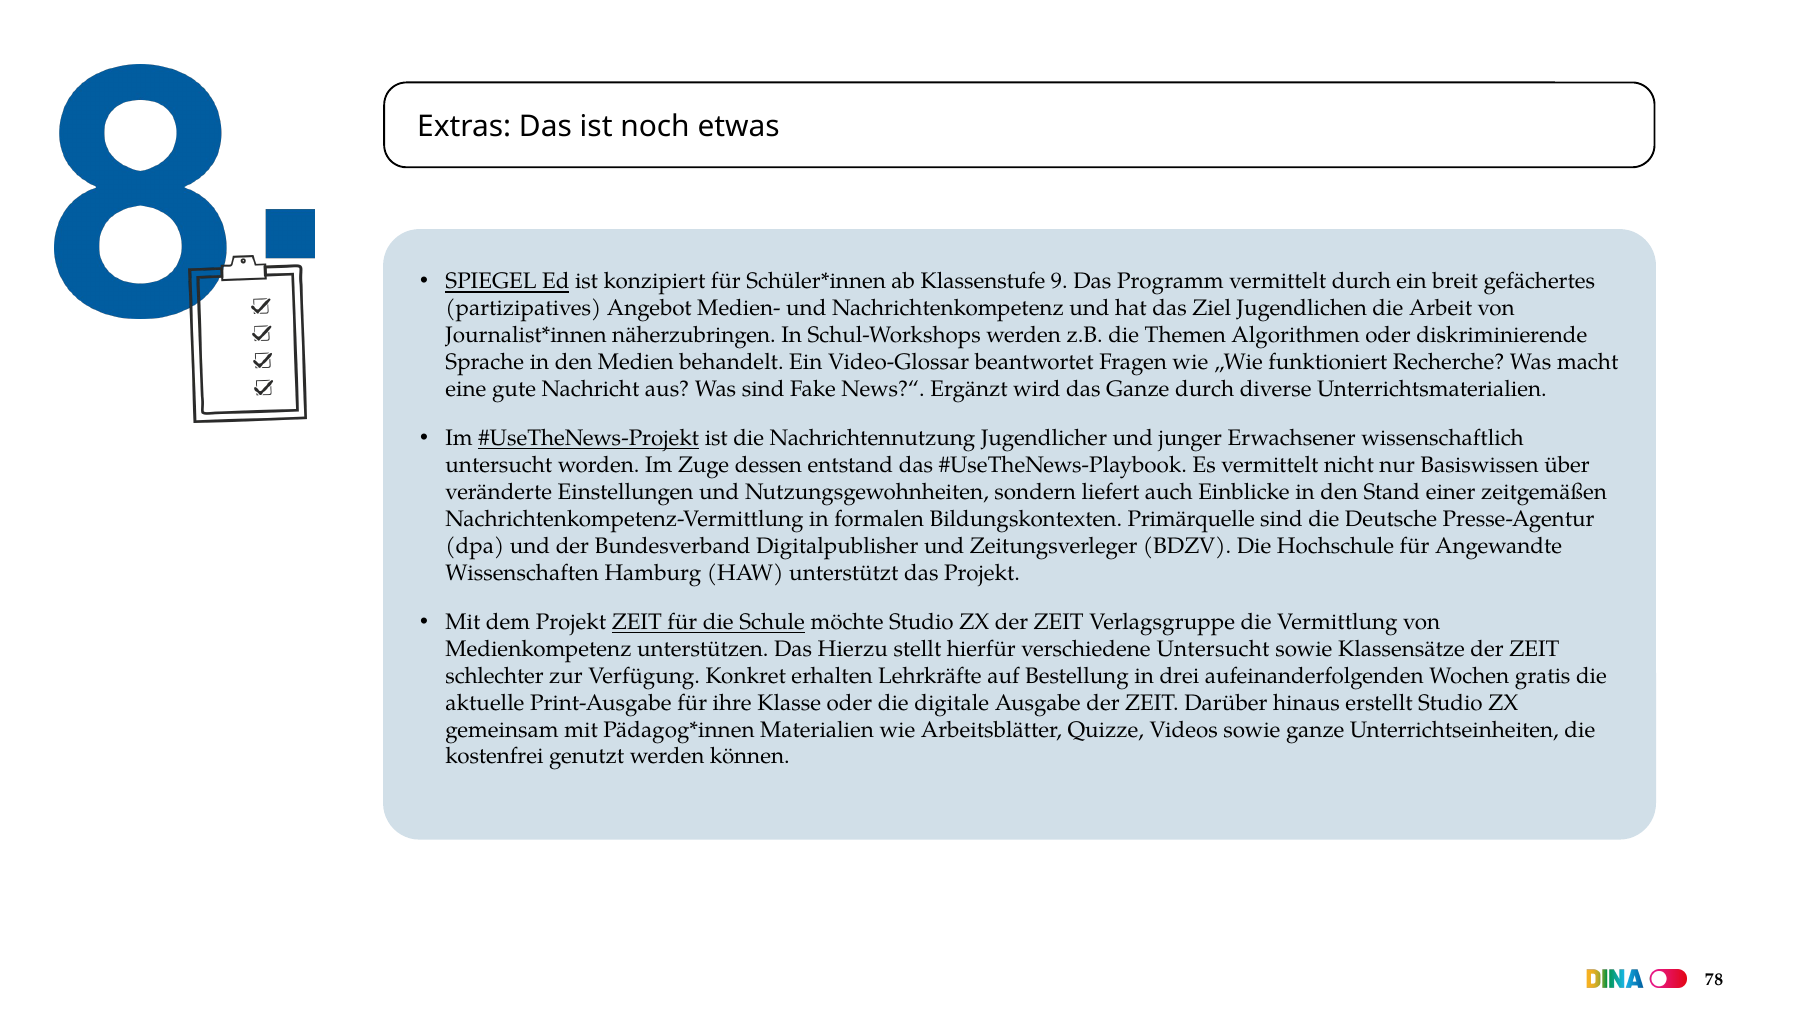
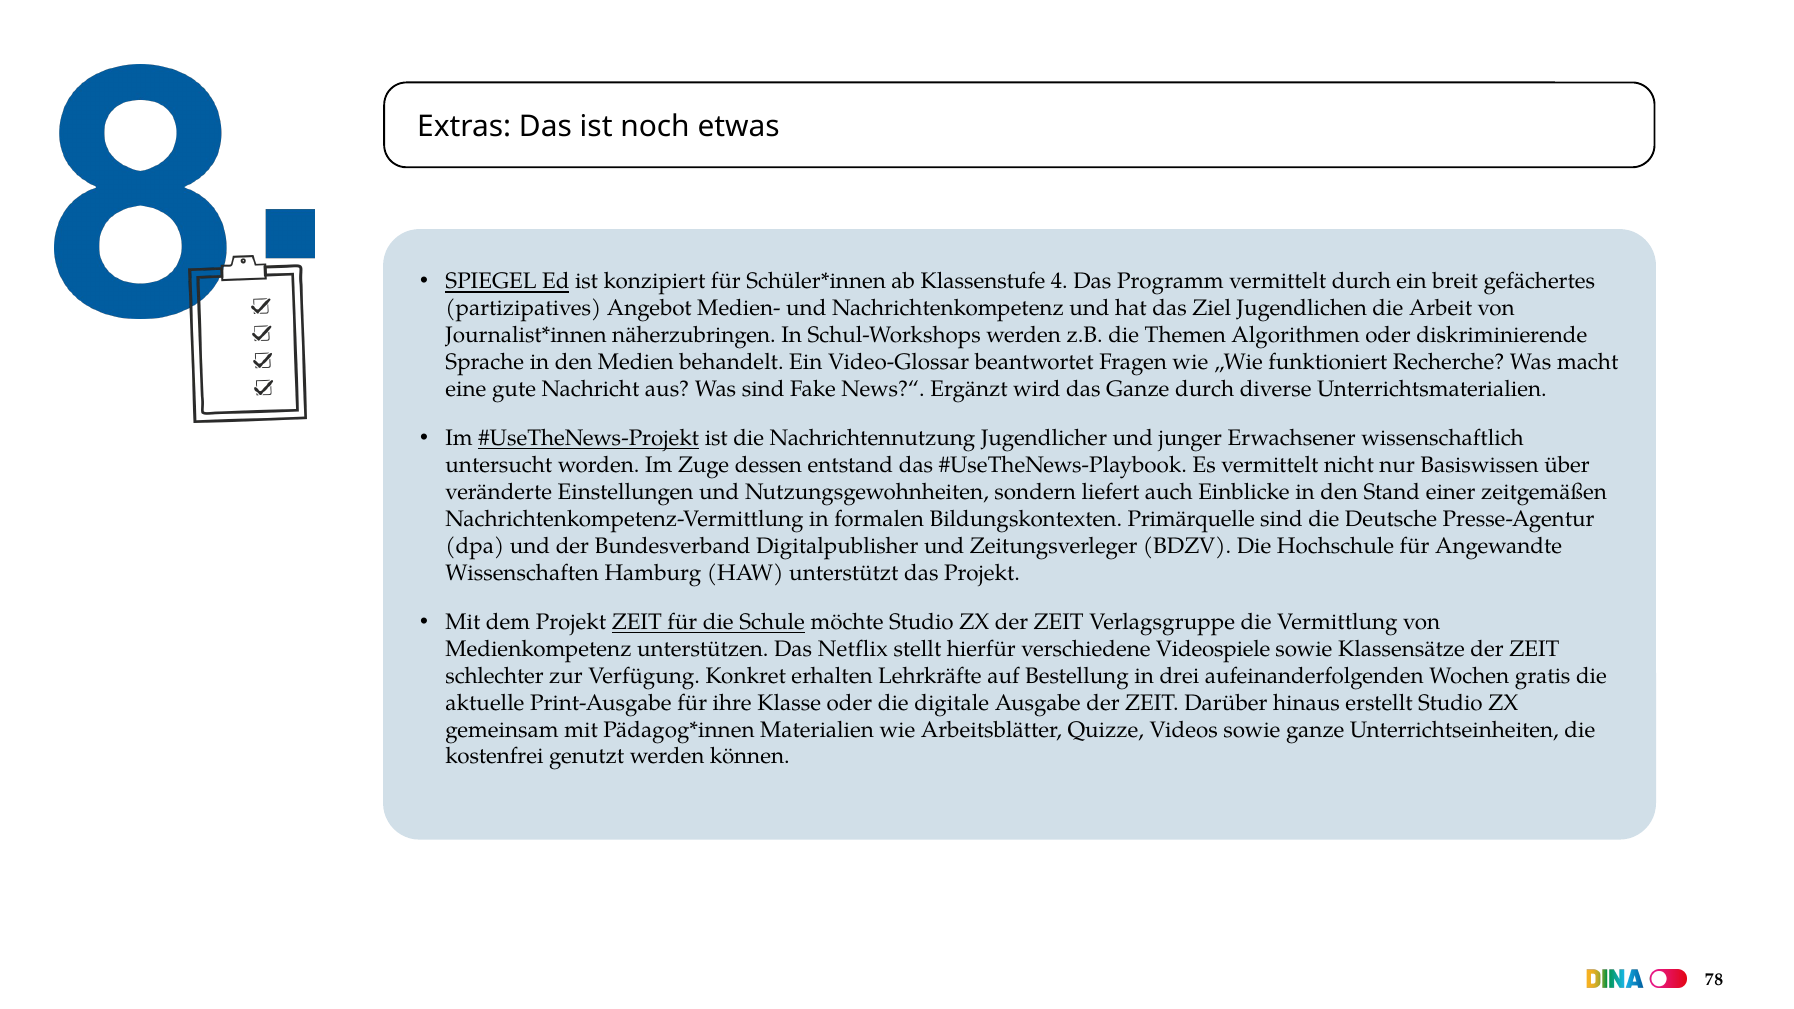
9: 9 -> 4 (1059, 281)
Hierzu: Hierzu -> Netflix (853, 649)
verschiedene Untersucht: Untersucht -> Videospiele (1213, 649)
